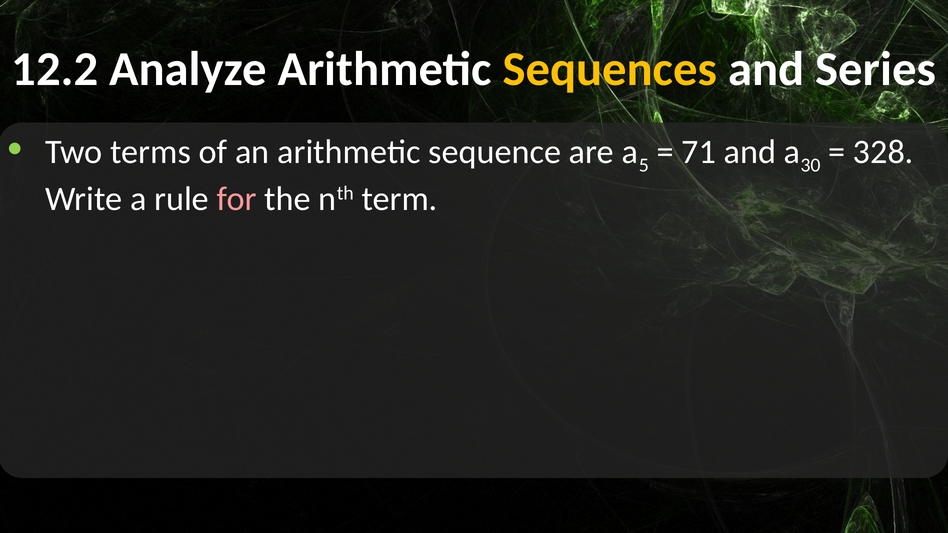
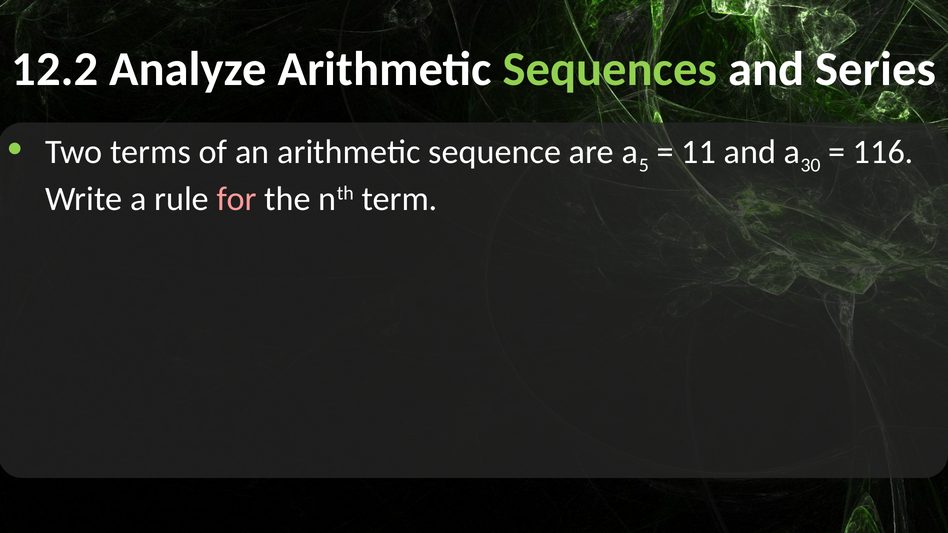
Sequences colour: yellow -> light green (610, 69)
71: 71 -> 11 (699, 152)
328: 328 -> 116 (883, 152)
